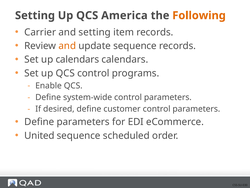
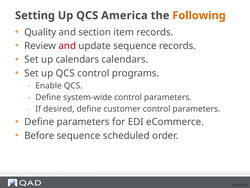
Carrier: Carrier -> Quality (40, 32)
and setting: setting -> section (95, 32)
and colour: orange -> red (67, 46)
United: United -> Before (39, 135)
